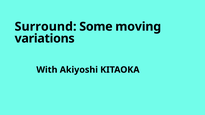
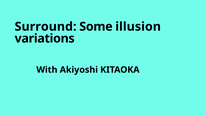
moving: moving -> illusion (138, 27)
